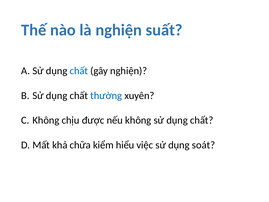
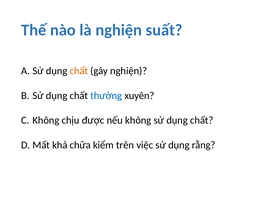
chất colour: blue -> orange (79, 71)
hiểu: hiểu -> trên (125, 145)
soát: soát -> rằng (204, 145)
